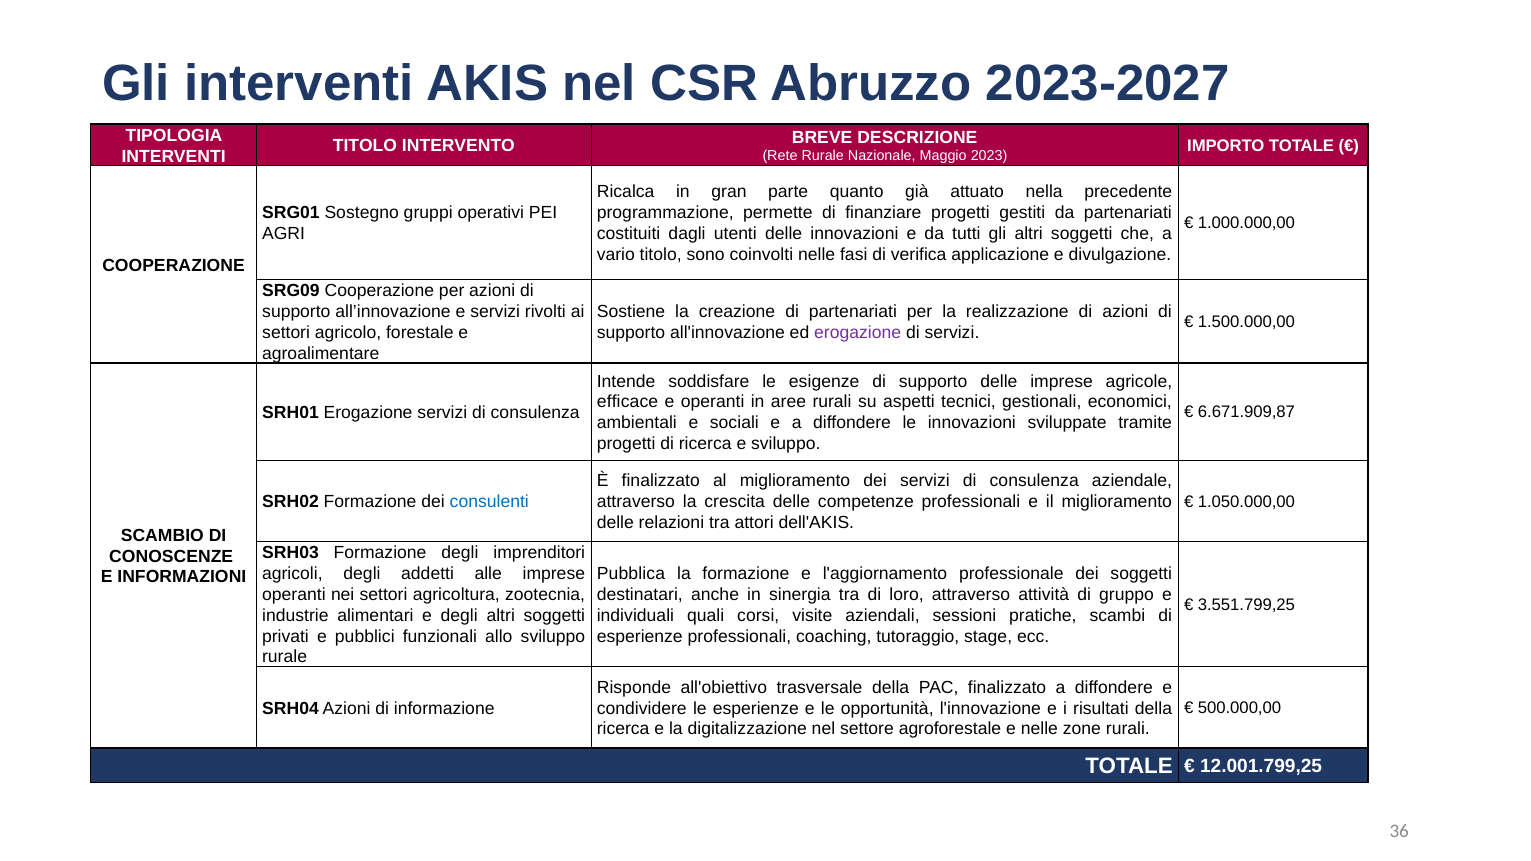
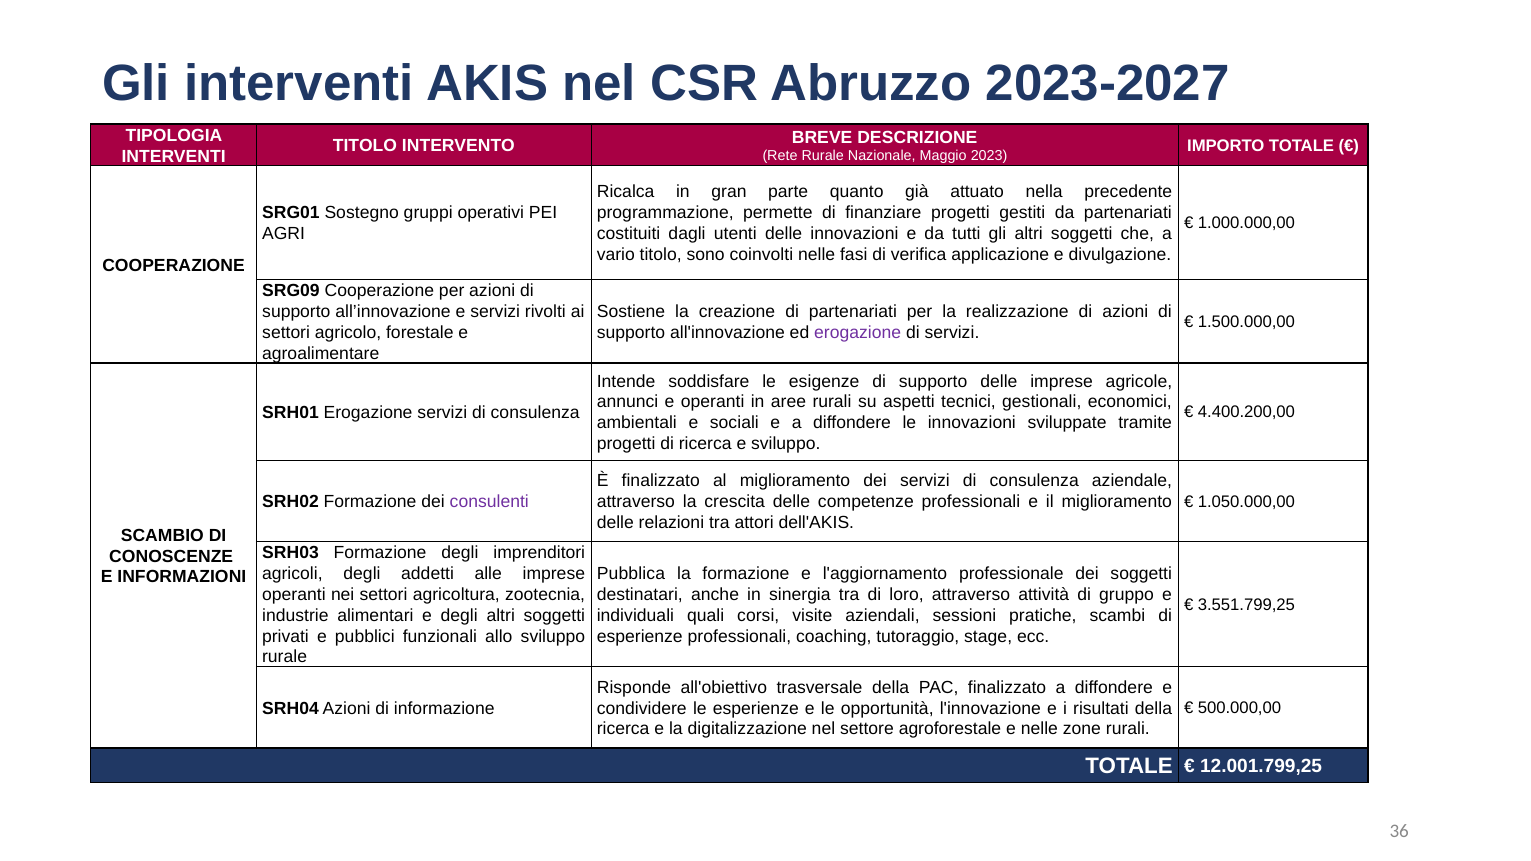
efficace: efficace -> annunci (628, 402)
6.671.909,87: 6.671.909,87 -> 4.400.200,00 (1246, 413)
consulenti colour: blue -> purple (489, 502)
